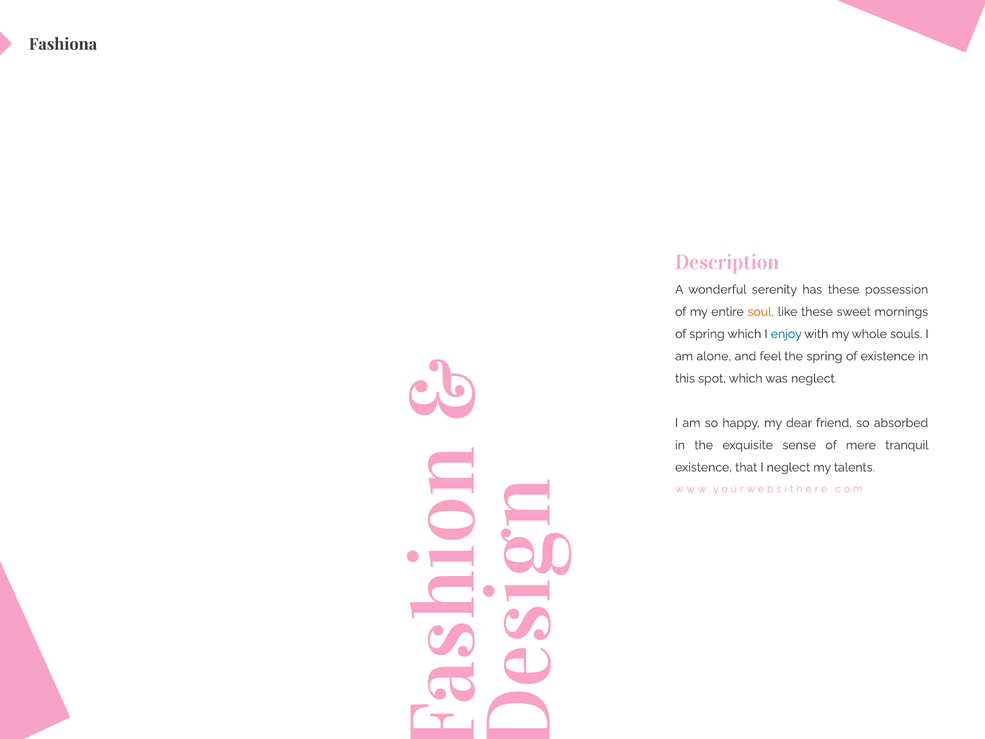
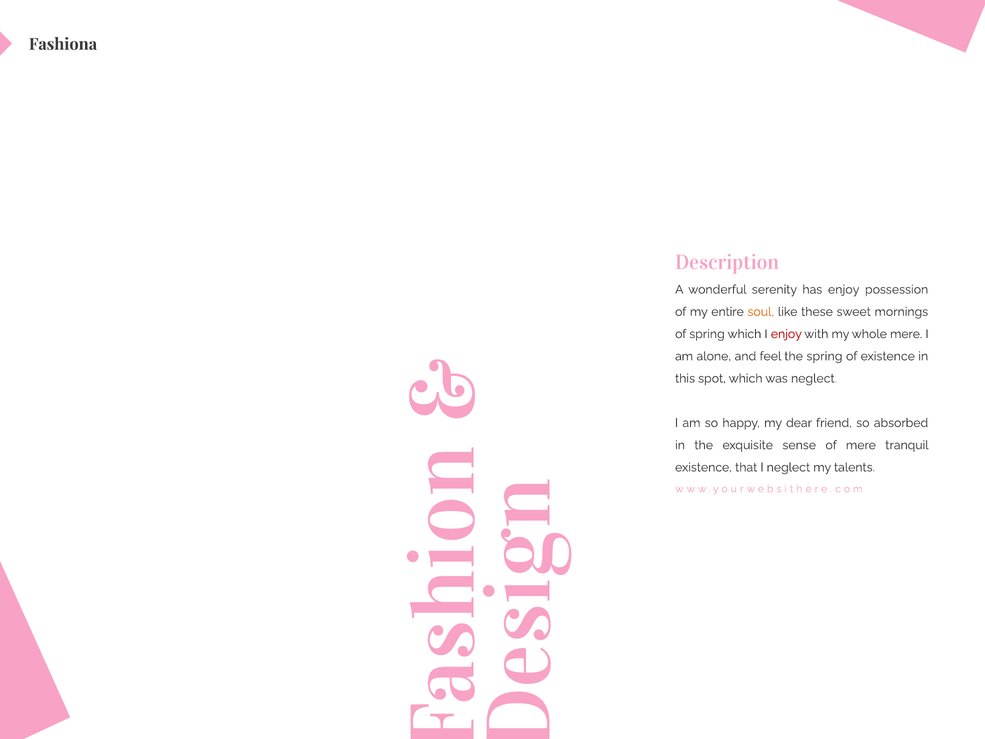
has these: these -> enjoy (844, 289)
enjoy colour: blue -> red (786, 334)
whole souls: souls -> mere (906, 334)
